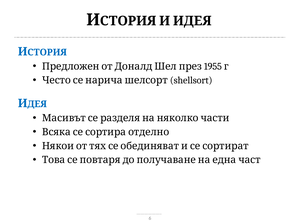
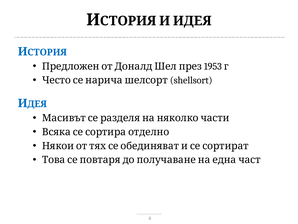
1955: 1955 -> 1953 (213, 66)
